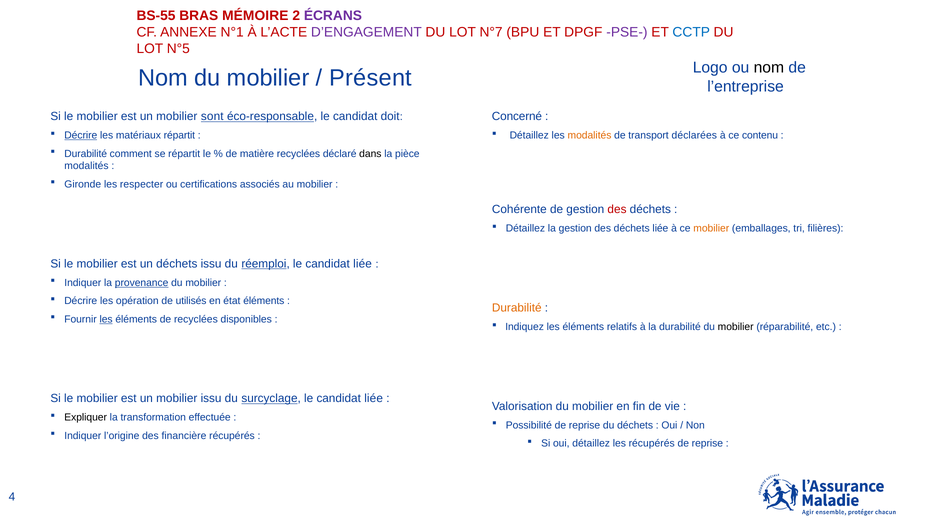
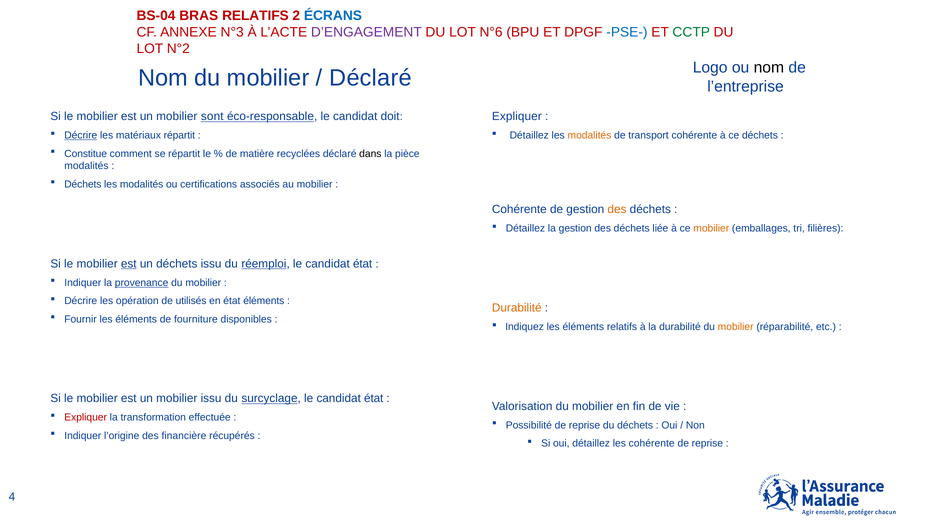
BS-55: BS-55 -> BS-04 (156, 16)
BRAS MÉMOIRE: MÉMOIRE -> RELATIFS (255, 16)
ÉCRANS colour: purple -> blue (333, 16)
N°1: N°1 -> N°3 (232, 32)
N°7: N°7 -> N°6 (491, 32)
PSE- colour: purple -> blue (627, 32)
CCTP colour: blue -> green (691, 32)
N°5: N°5 -> N°2 (178, 49)
Présent: Présent -> Déclaré (371, 78)
Concerné: Concerné -> Expliquer (517, 116)
transport déclarées: déclarées -> cohérente (694, 135)
ce contenu: contenu -> déchets (760, 135)
Durabilité: Durabilité -> Constitue (86, 154)
Gironde: Gironde -> Déchets (83, 184)
respecter: respecter -> modalités (142, 184)
des colour: red -> orange (617, 209)
est underline: none -> present (129, 264)
réemploi le candidat liée: liée -> état (363, 264)
les underline: present -> none (106, 319)
de recyclées: recyclées -> fourniture (196, 319)
mobilier colour: black -> orange (736, 327)
surcyclage le candidat liée: liée -> état (374, 398)
Expliquer colour: black -> red (86, 417)
les récupérés: récupérés -> cohérente (652, 443)
